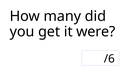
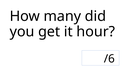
were: were -> hour (96, 32)
